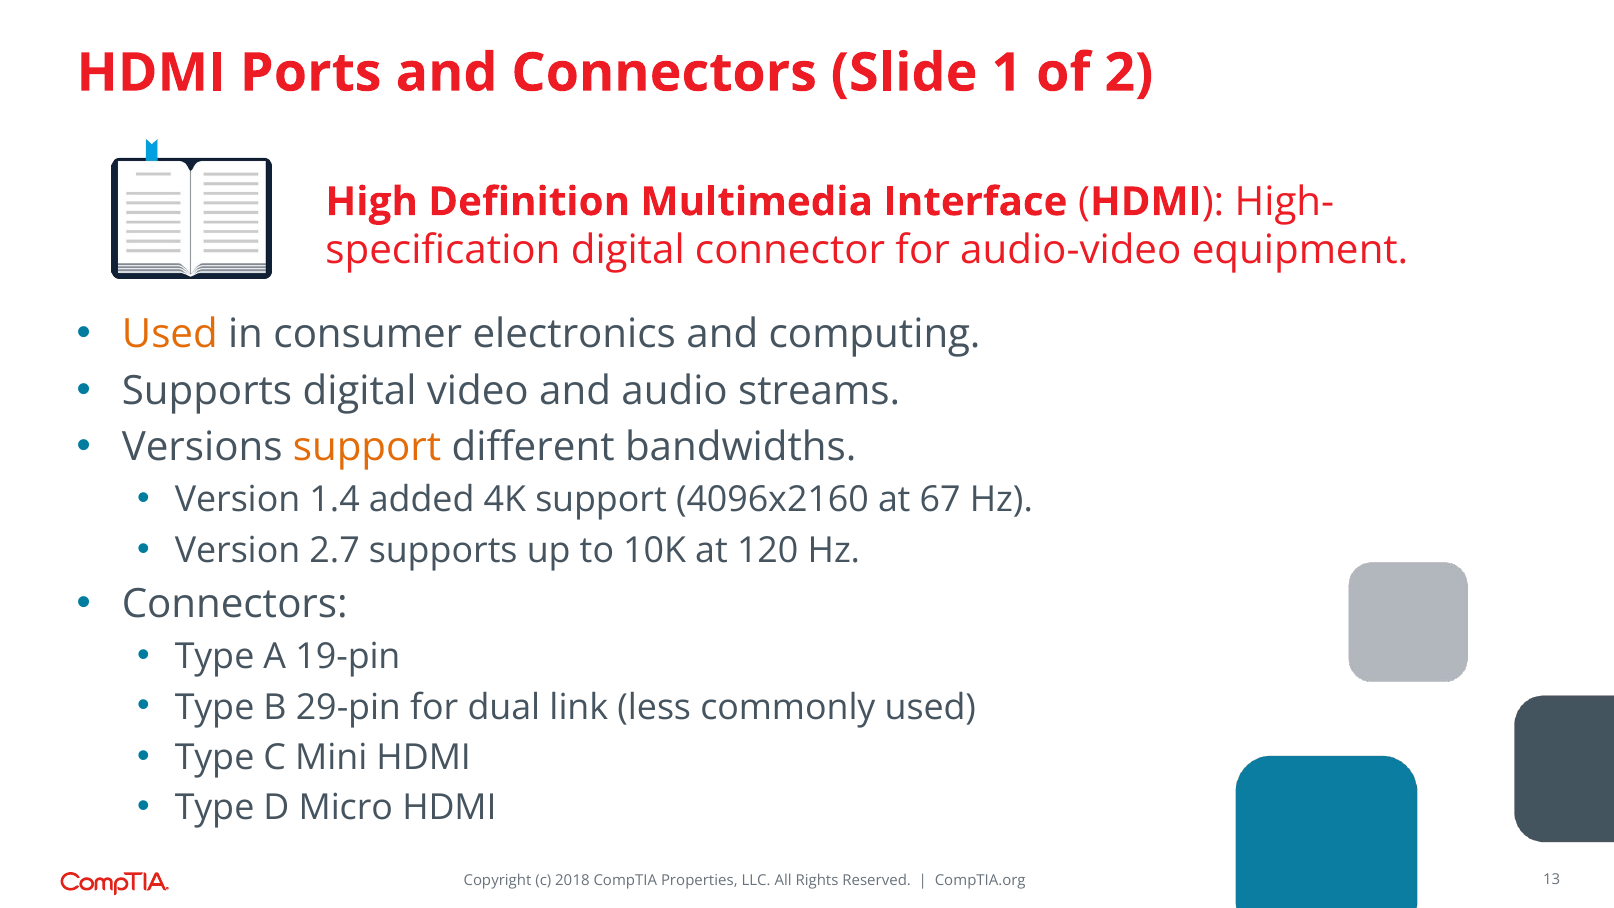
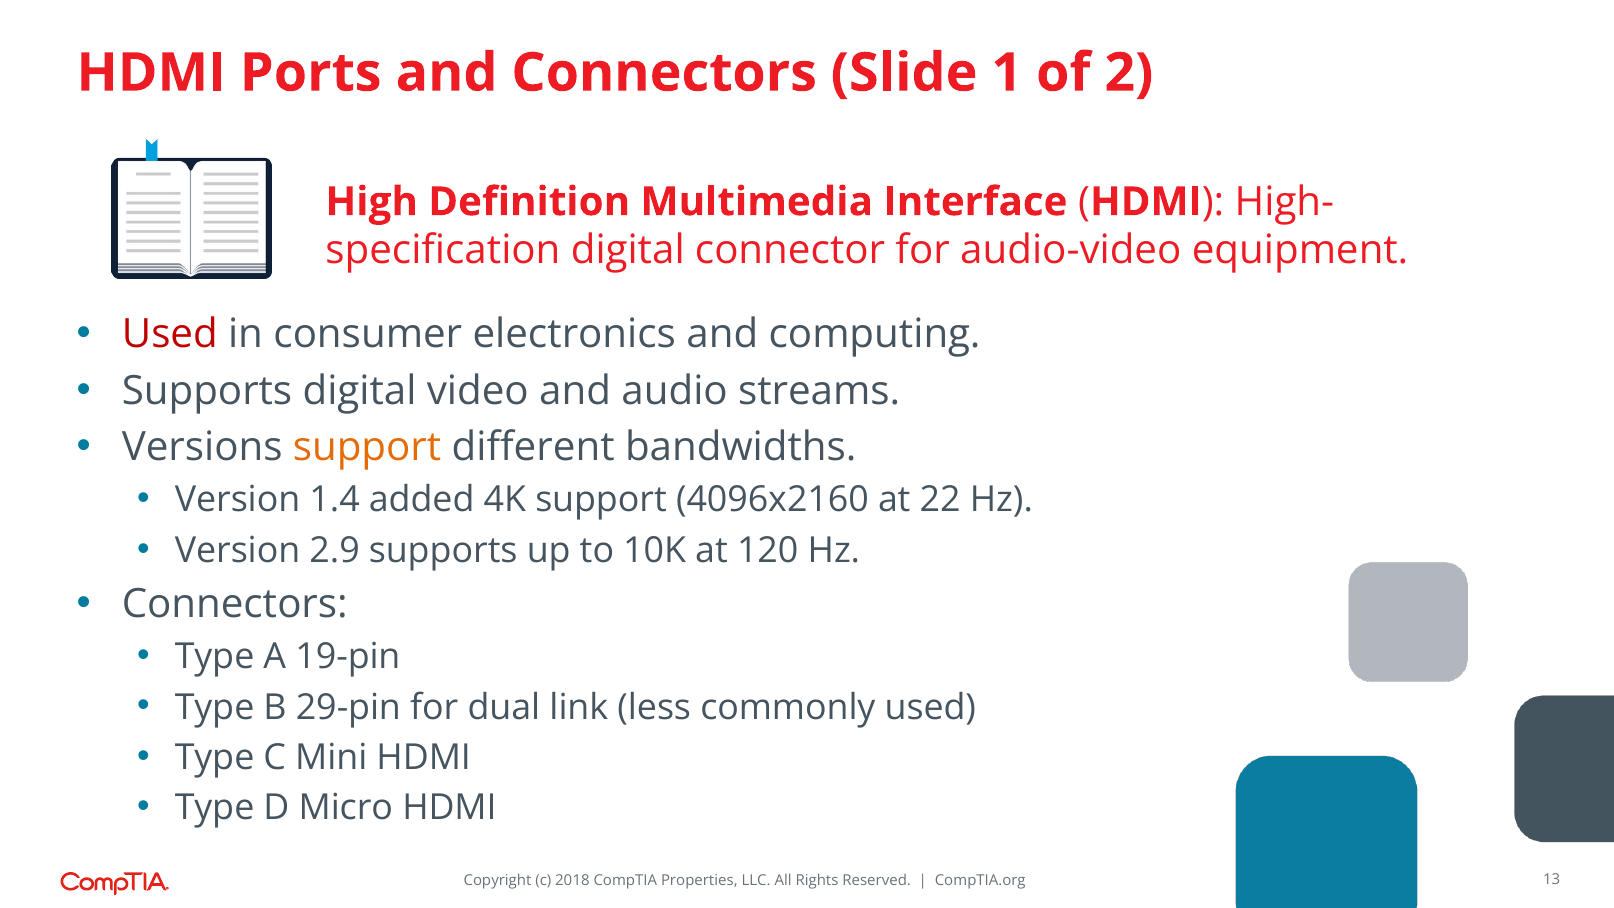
Used colour: orange -> red (170, 335)
67: 67 -> 22 (940, 500)
2.7: 2.7 -> 2.9 (335, 550)
